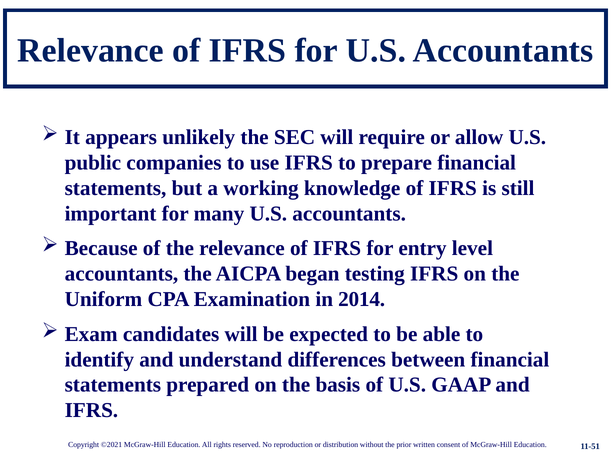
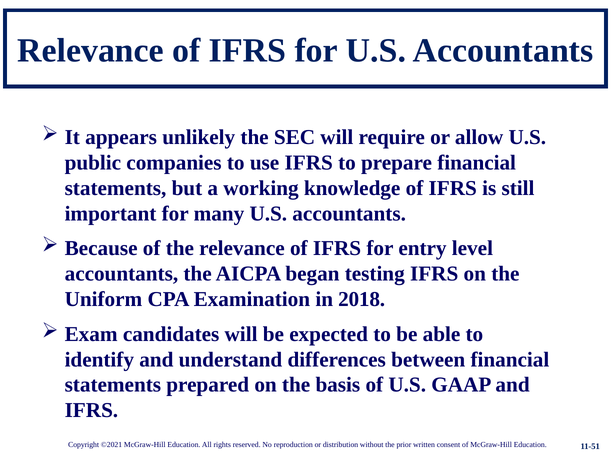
2014: 2014 -> 2018 (362, 299)
